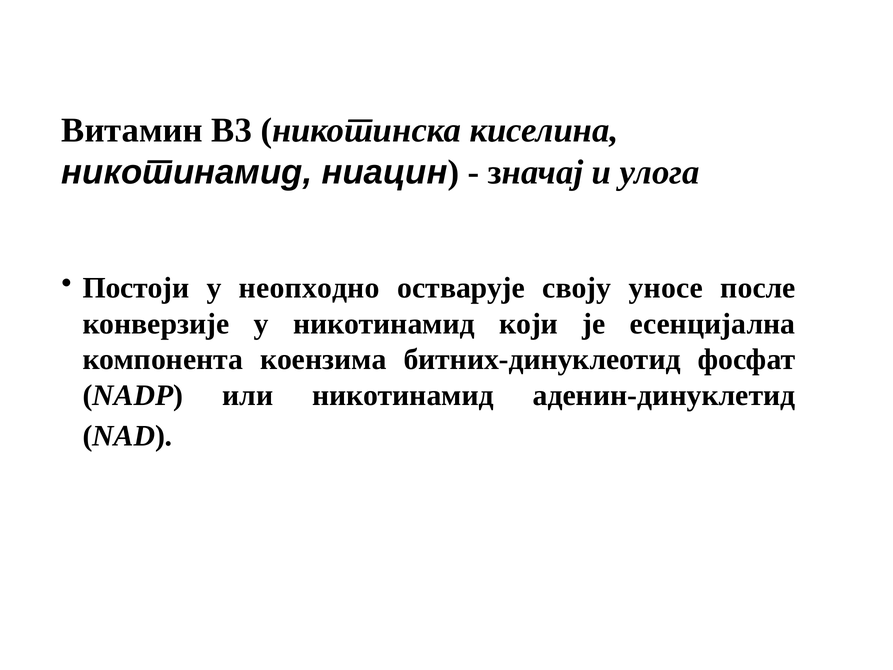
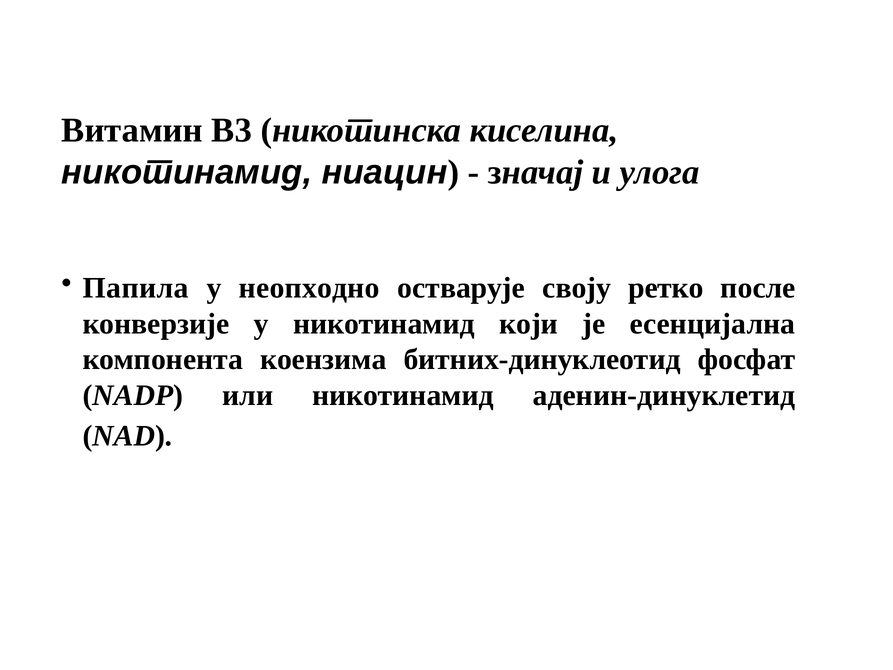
Постоји: Постоји -> Папила (136, 288)
уносе: уносе -> ретко (666, 288)
